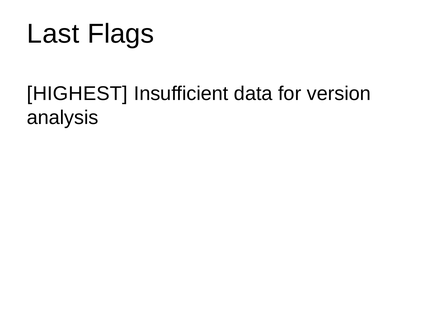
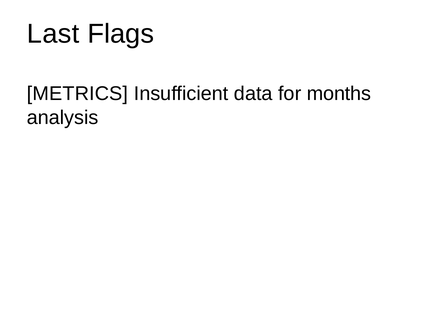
HIGHEST: HIGHEST -> METRICS (77, 94)
version: version -> months (339, 94)
